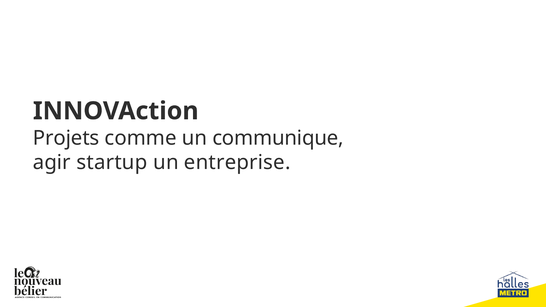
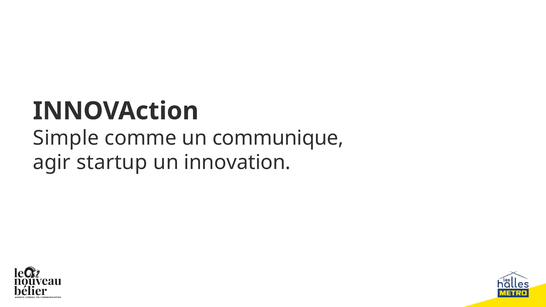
Projets: Projets -> Simple (66, 138)
entreprise: entreprise -> innovation (237, 163)
